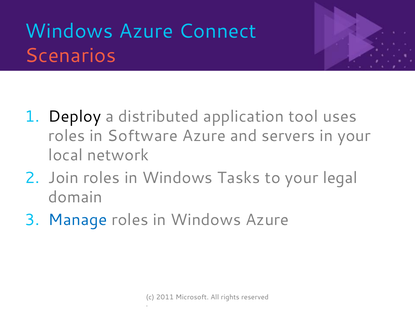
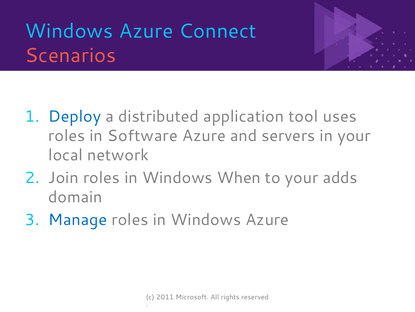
Deploy colour: black -> blue (75, 116)
Tasks: Tasks -> When (239, 177)
legal: legal -> adds (340, 177)
